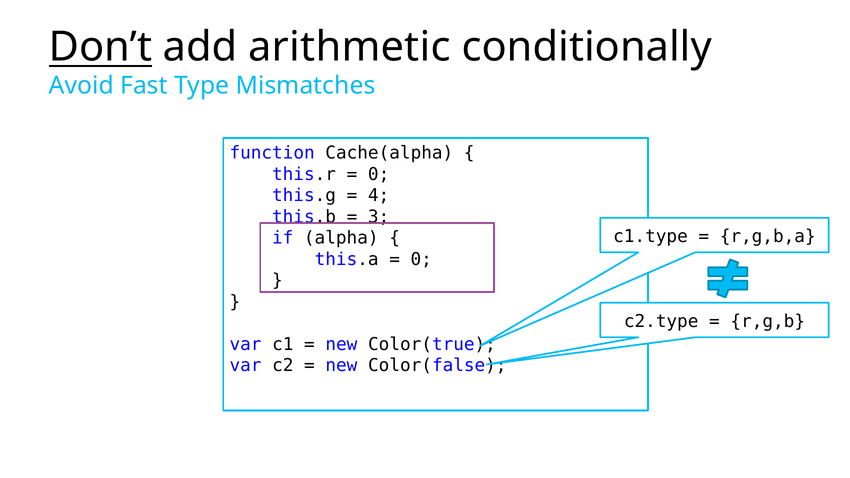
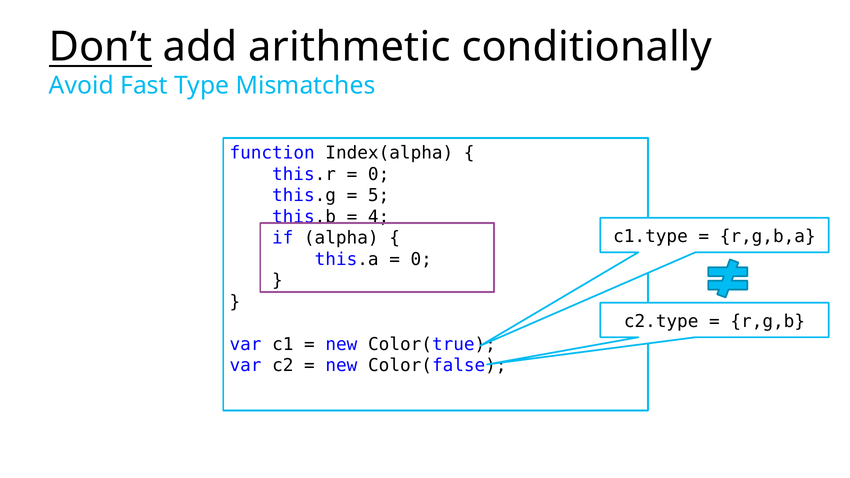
Cache(alpha: Cache(alpha -> Index(alpha (389, 153)
4: 4 -> 5 (379, 196)
3: 3 -> 4 (379, 217)
